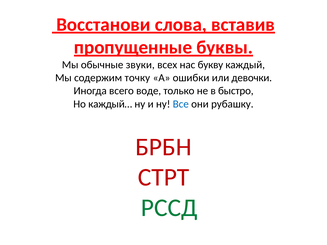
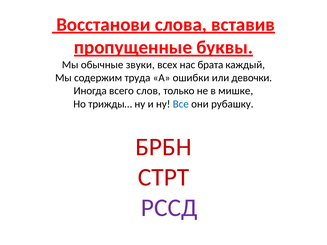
букву: букву -> брата (210, 65)
точку: точку -> труда (137, 78)
воде: воде -> слов (149, 91)
быстро: быстро -> мишке (236, 91)
каждый…: каждый… -> трижды… (110, 104)
РССД colour: green -> purple (169, 208)
